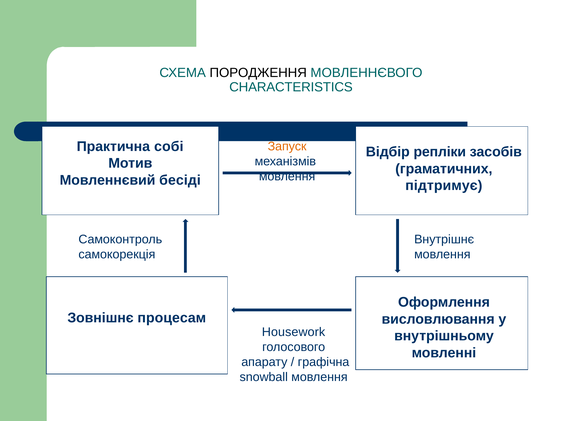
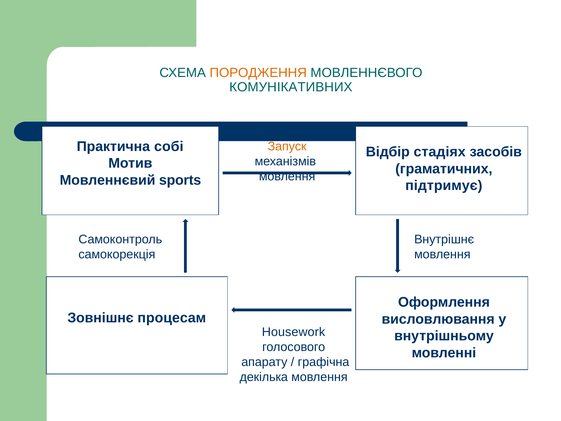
ПОРОДЖЕННЯ colour: black -> orange (258, 73)
CHARACTERISTICS: CHARACTERISTICS -> КОМУНІКАТИВНИХ (291, 87)
репліки: репліки -> стадіях (440, 152)
бесіді: бесіді -> sports (180, 180)
snowball: snowball -> декілька (264, 377)
